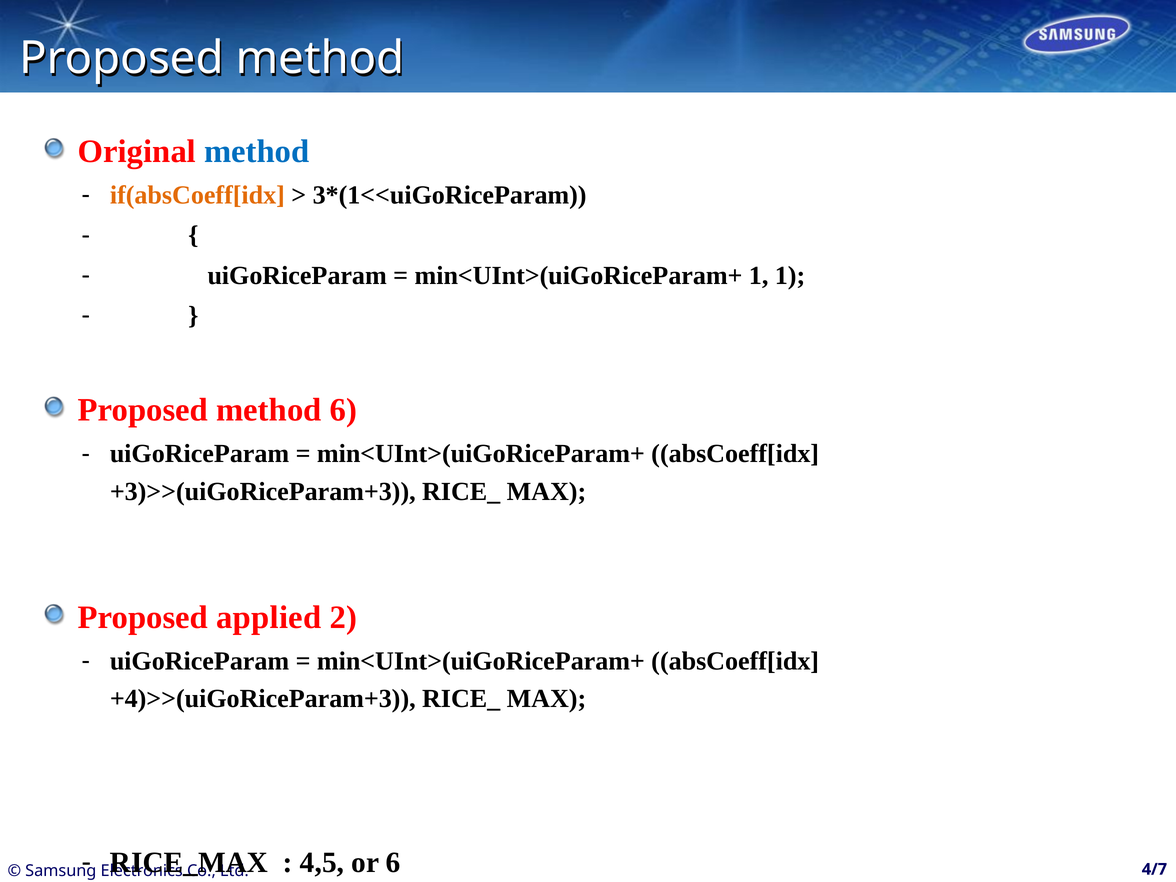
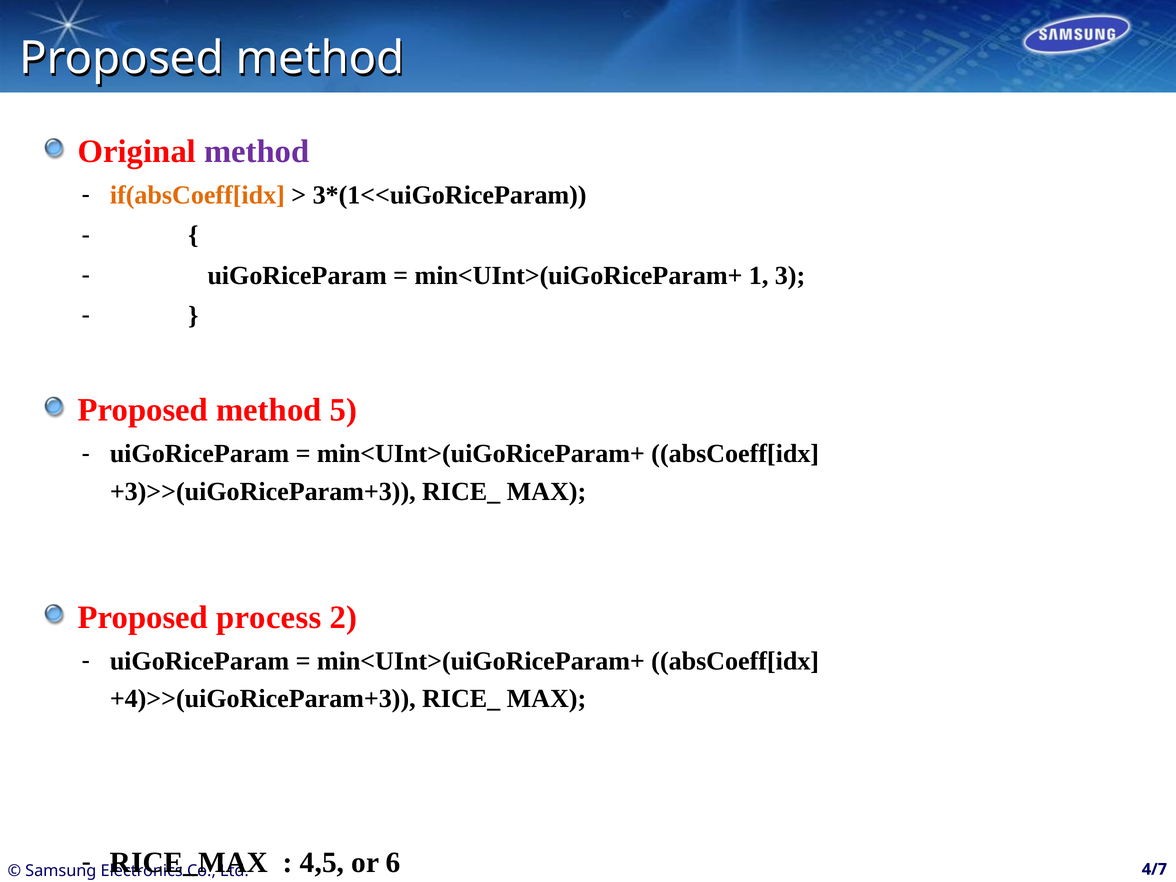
method colour: blue -> purple (257, 151)
1 1: 1 -> 3 (790, 276)
method 6: 6 -> 5 (343, 410)
applied: applied -> process (269, 617)
